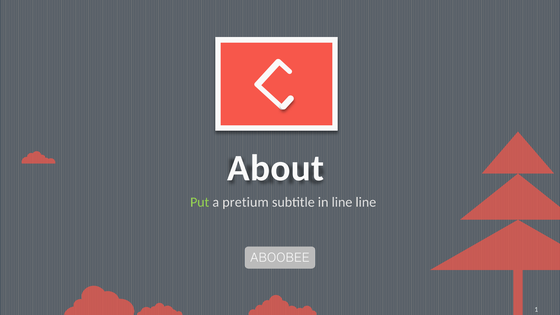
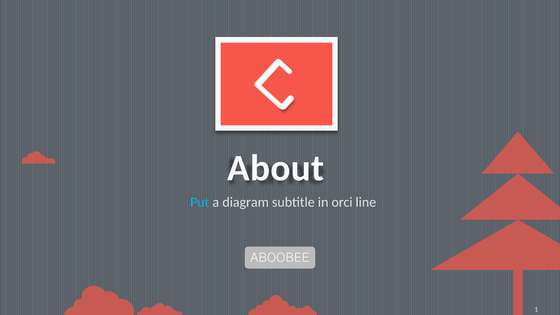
Put colour: light green -> light blue (200, 202)
pretium: pretium -> diagram (246, 202)
in line: line -> orci (342, 202)
